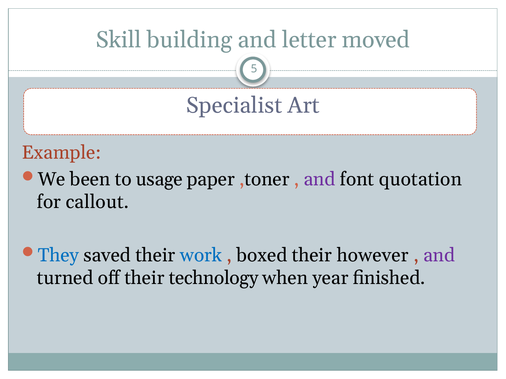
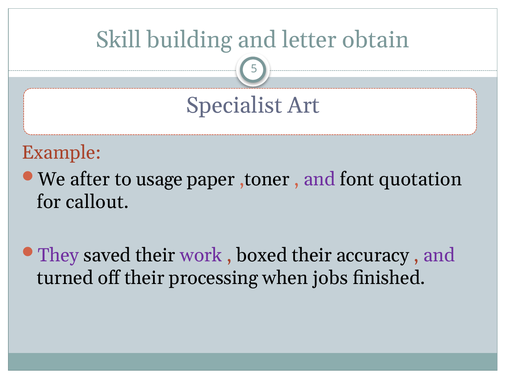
moved: moved -> obtain (376, 40)
been: been -> after (90, 180)
They colour: blue -> purple (58, 255)
work colour: blue -> purple (201, 255)
however: however -> accuracy (373, 255)
technology: technology -> processing (213, 278)
year: year -> jobs (330, 278)
